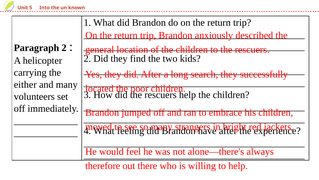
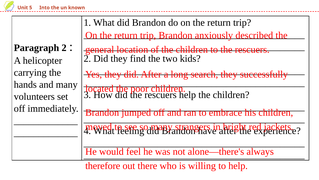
either: either -> hands (25, 84)
